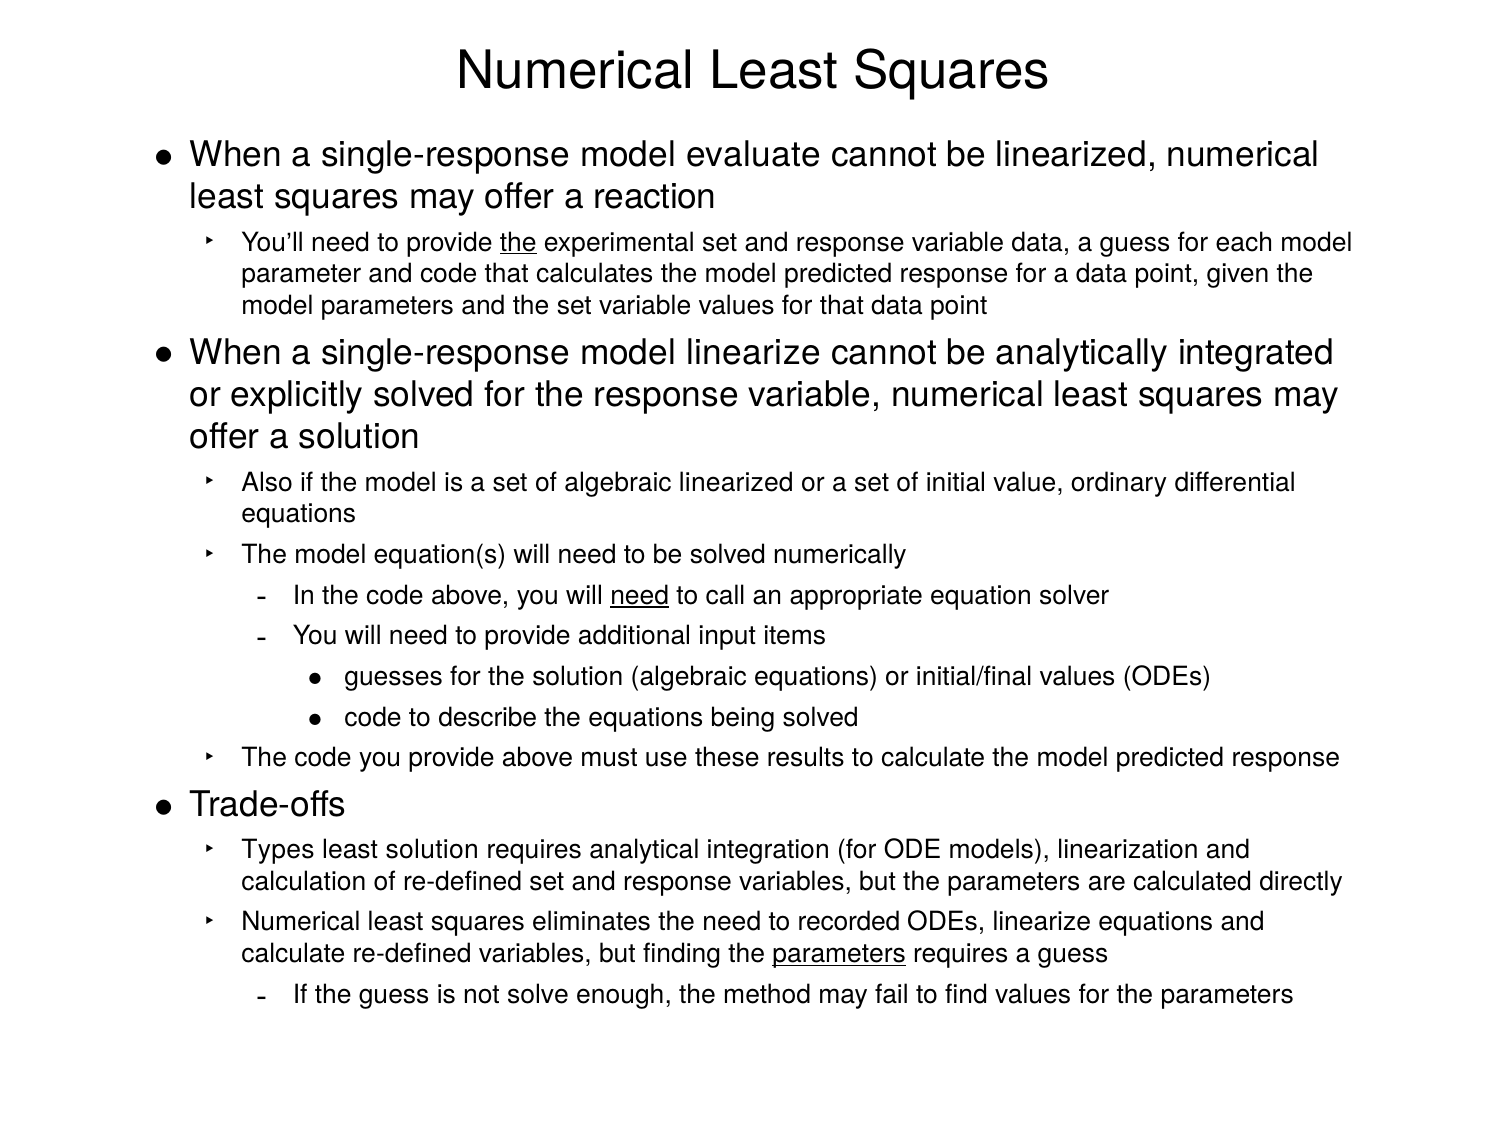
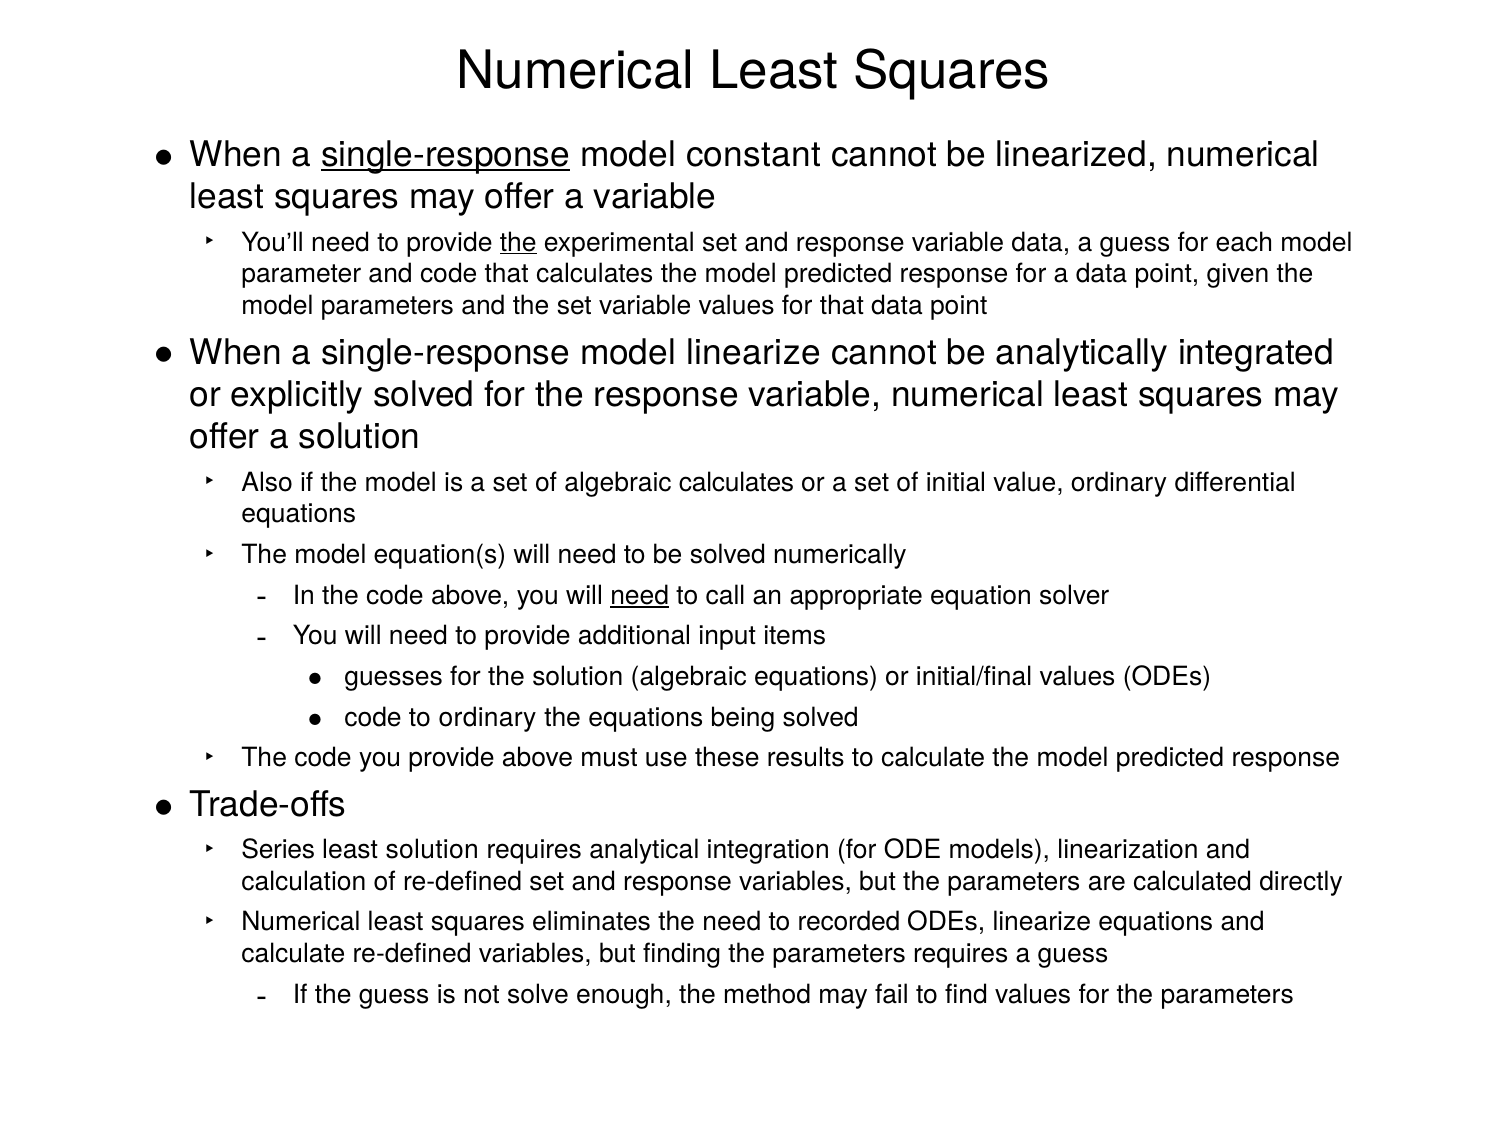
single-response underline: none -> present (446, 155)
evaluate: evaluate -> constant (754, 155)
a reaction: reaction -> variable (655, 197)
algebraic linearized: linearized -> calculates (737, 483)
to describe: describe -> ordinary (488, 718)
Types: Types -> Series (278, 850)
parameters underline: present -> none (839, 954)
